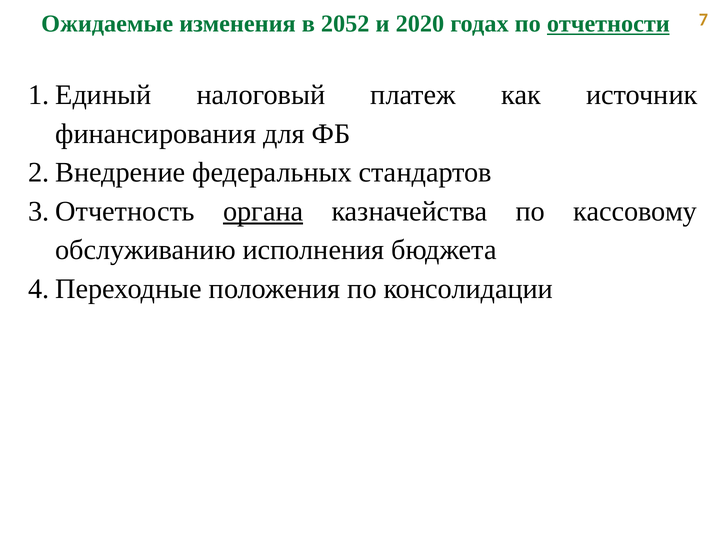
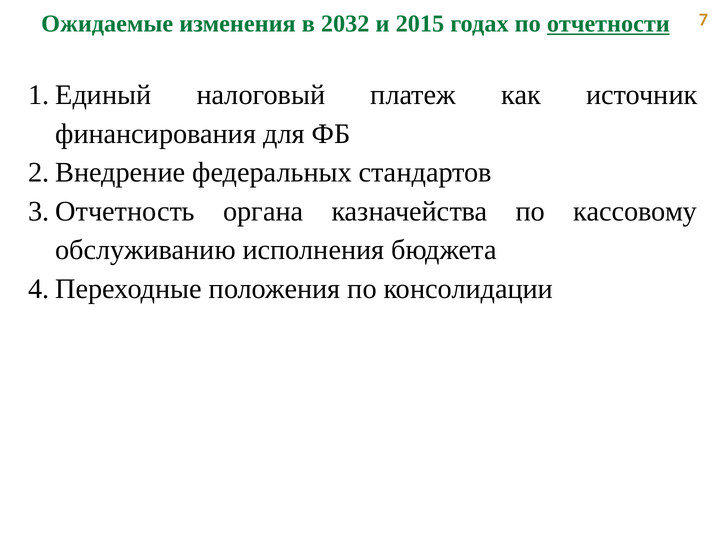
2052: 2052 -> 2032 (345, 24)
2020: 2020 -> 2015 (420, 24)
органа underline: present -> none (263, 211)
